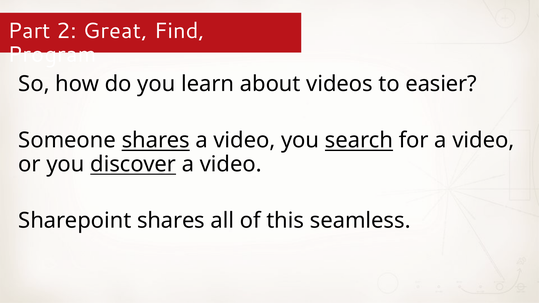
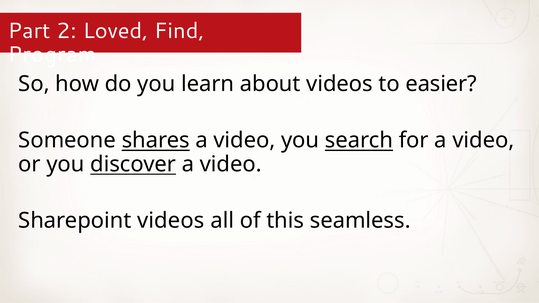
Great: Great -> Loved (116, 31)
Sharepoint shares: shares -> videos (171, 221)
